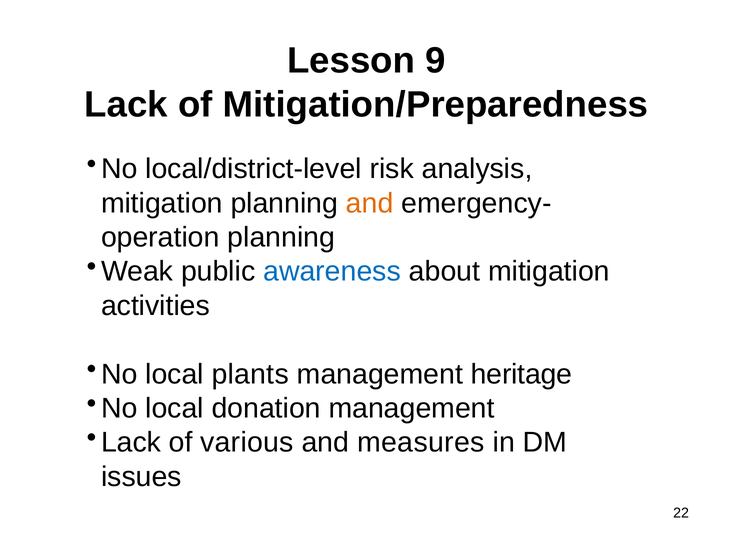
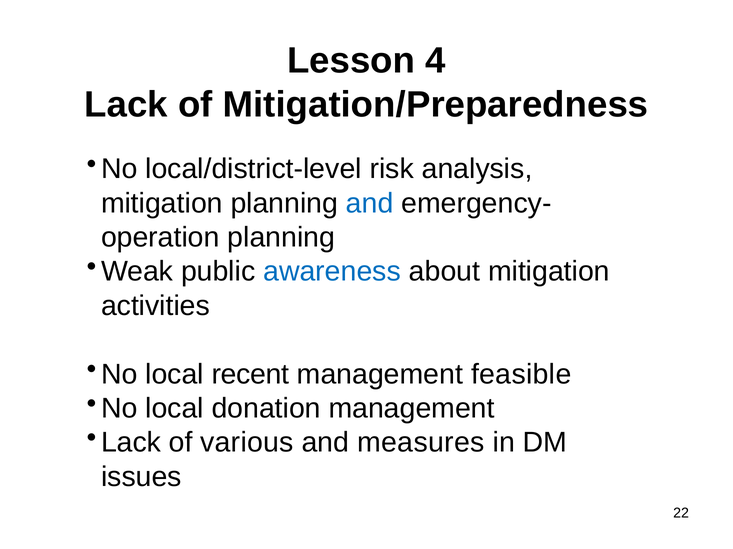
9: 9 -> 4 (436, 61)
and colour: orange -> blue (370, 204)
plants: plants -> recent (250, 375)
heritage: heritage -> feasible (521, 375)
